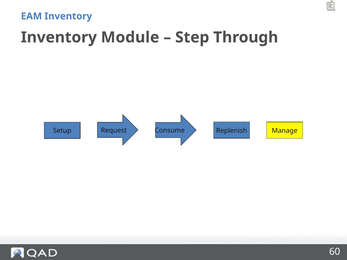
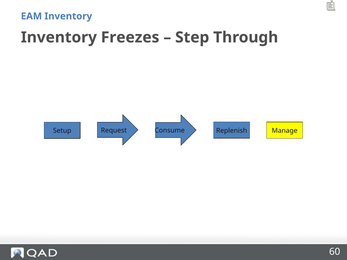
Module: Module -> Freezes (130, 37)
